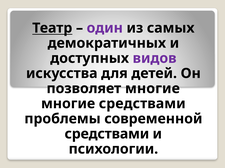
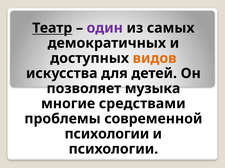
видов colour: purple -> orange (155, 58)
позволяет многие: многие -> музыка (153, 89)
средствами: средствами -> психологии (107, 134)
